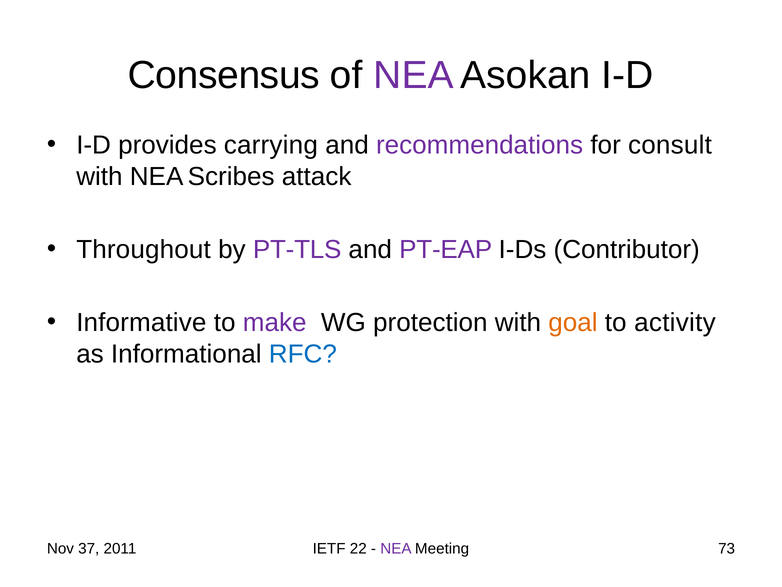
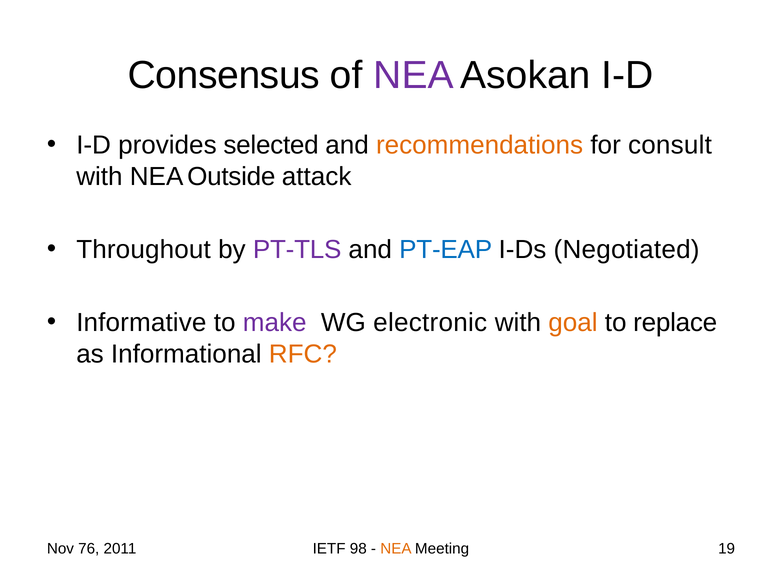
carrying: carrying -> selected (271, 145)
recommendations colour: purple -> orange (480, 145)
Scribes: Scribes -> Outside (231, 176)
PT-EAP colour: purple -> blue (446, 249)
Contributor: Contributor -> Negotiated (627, 249)
protection: protection -> electronic (430, 322)
activity: activity -> replace (675, 322)
RFC colour: blue -> orange (303, 354)
37: 37 -> 76 (89, 548)
22: 22 -> 98 (358, 548)
NEA colour: purple -> orange (396, 548)
73: 73 -> 19 (727, 548)
